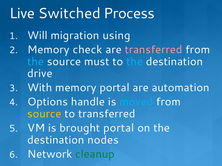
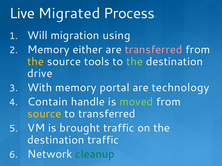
Switched: Switched -> Migrated (69, 13)
check: check -> either (88, 50)
the colour: light blue -> yellow (36, 62)
must: must -> tools (97, 62)
the colour: light blue -> light green (135, 62)
automation: automation -> technology (180, 88)
Options: Options -> Contain (48, 102)
moved colour: light blue -> light green (136, 102)
brought portal: portal -> traffic (119, 128)
destination nodes: nodes -> traffic (103, 140)
